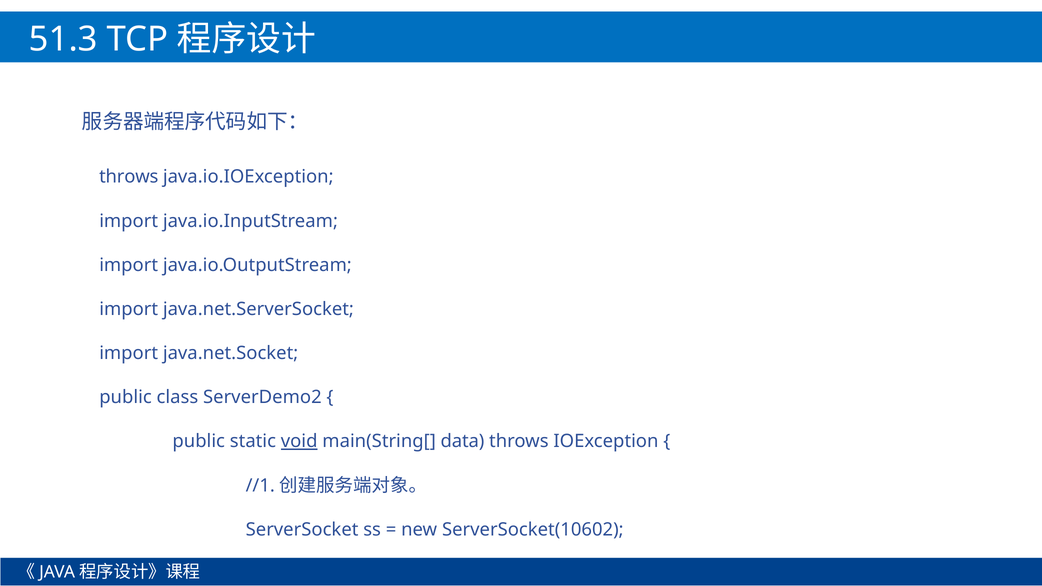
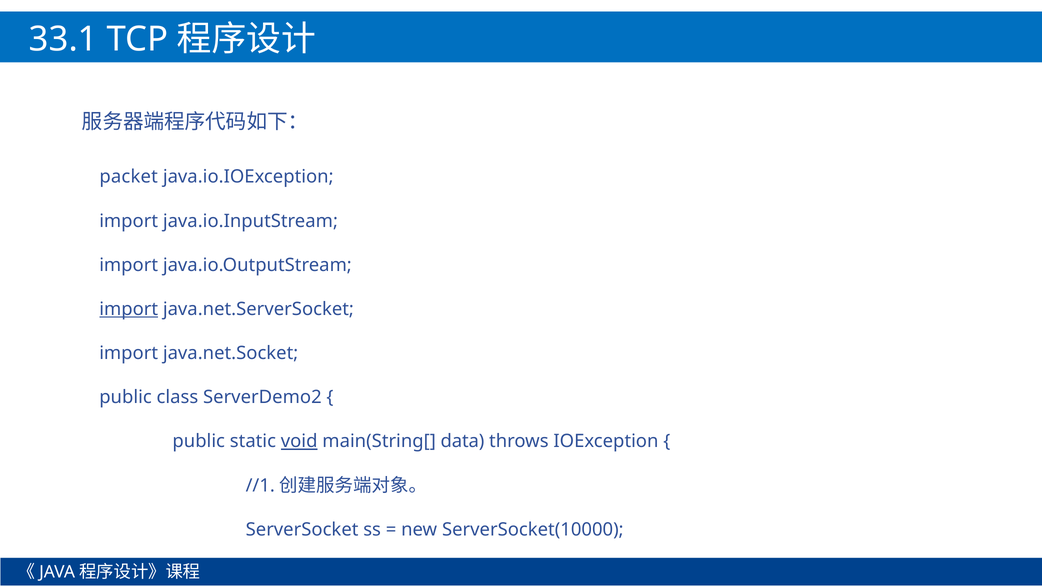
51.3: 51.3 -> 33.1 (63, 39)
throws: throws -> packet (129, 177)
import underline: none -> present (129, 309)
ServerSocket(10602: ServerSocket(10602 -> ServerSocket(10000 (533, 530)
